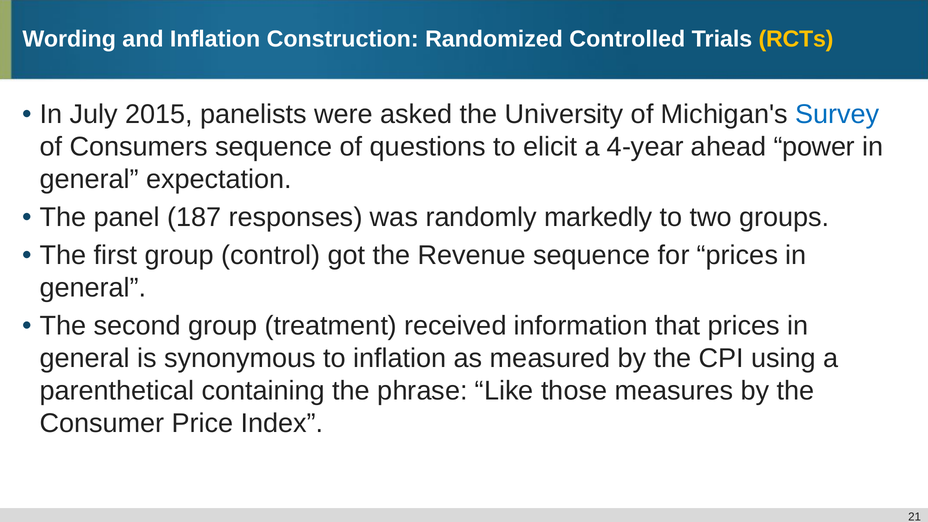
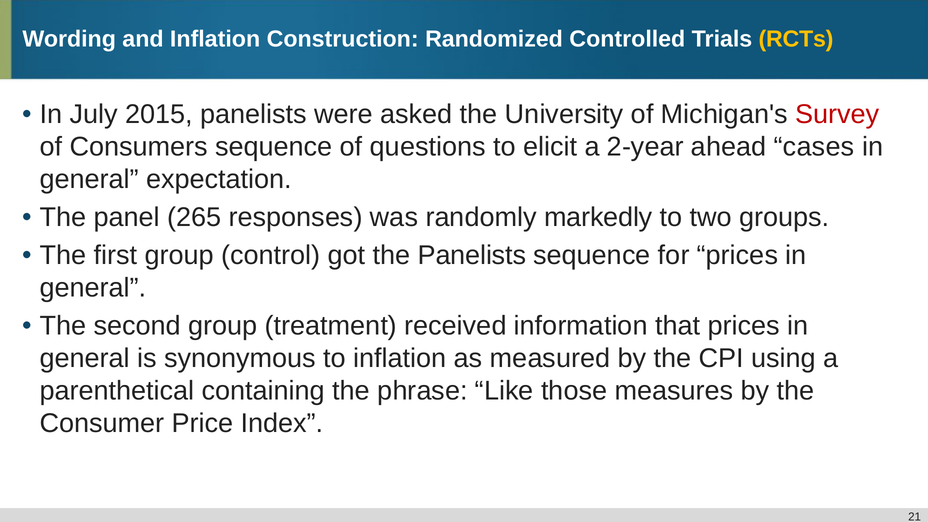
Survey colour: blue -> red (837, 114)
4-year: 4-year -> 2-year (645, 147)
power: power -> cases (814, 147)
187: 187 -> 265 (194, 217)
the Revenue: Revenue -> Panelists (472, 255)
